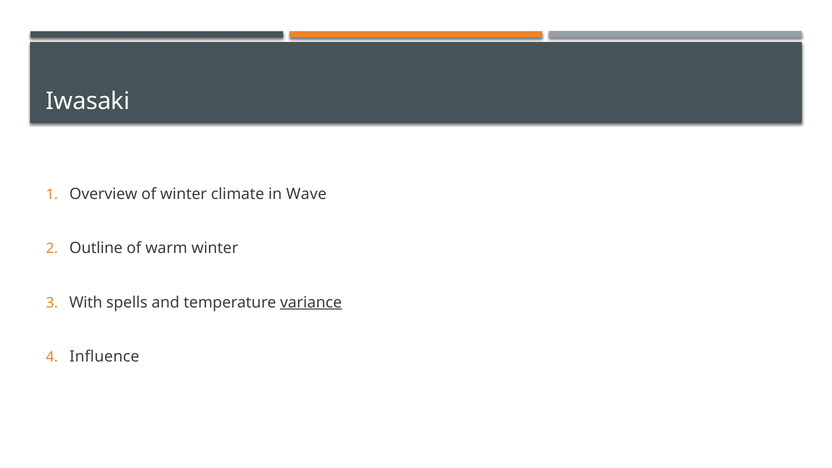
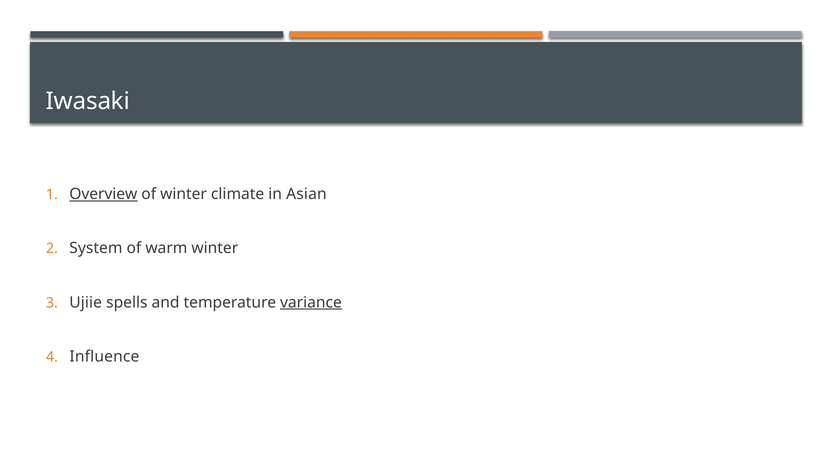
Overview underline: none -> present (103, 194)
Wave: Wave -> Asian (306, 194)
Outline: Outline -> System (96, 248)
With: With -> Ujiie (86, 302)
